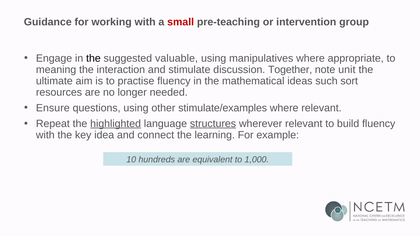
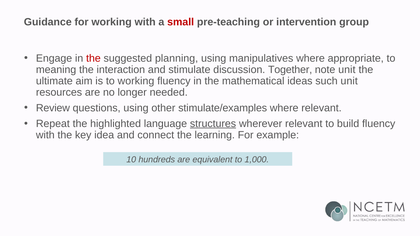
the colour: black -> red (93, 58)
valuable: valuable -> planning (177, 58)
to practise: practise -> working (136, 81)
such sort: sort -> unit (349, 81)
Ensure: Ensure -> Review (53, 108)
highlighted underline: present -> none (116, 124)
